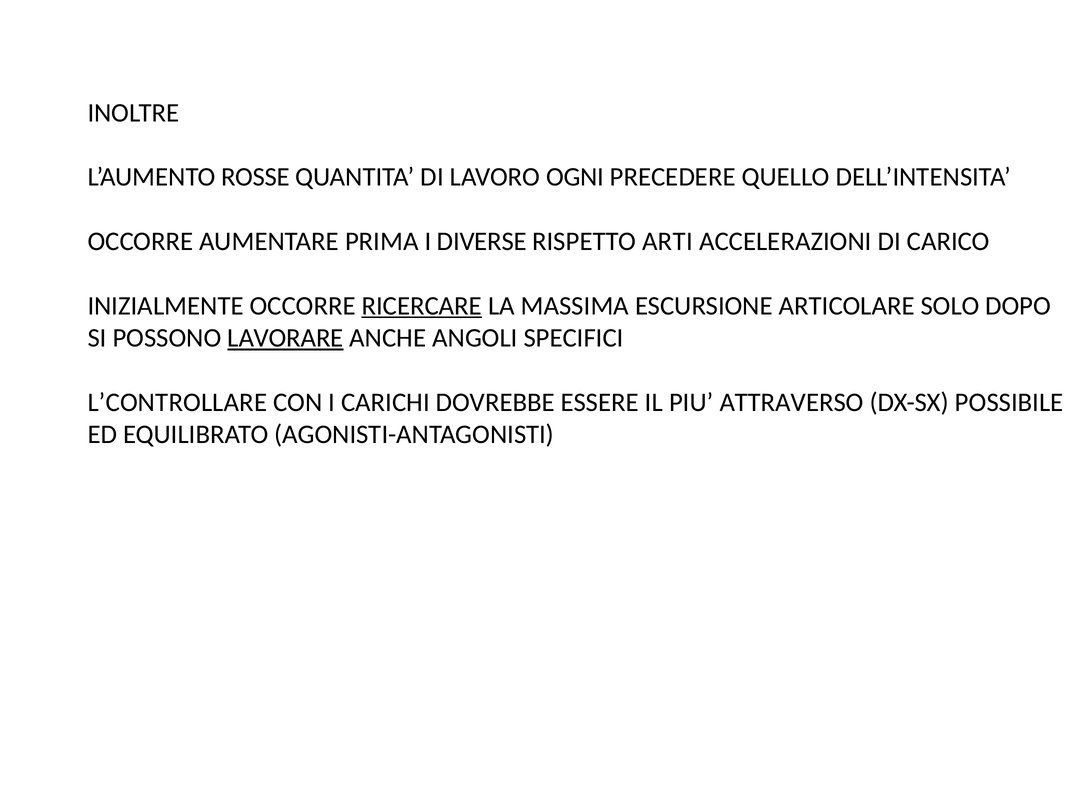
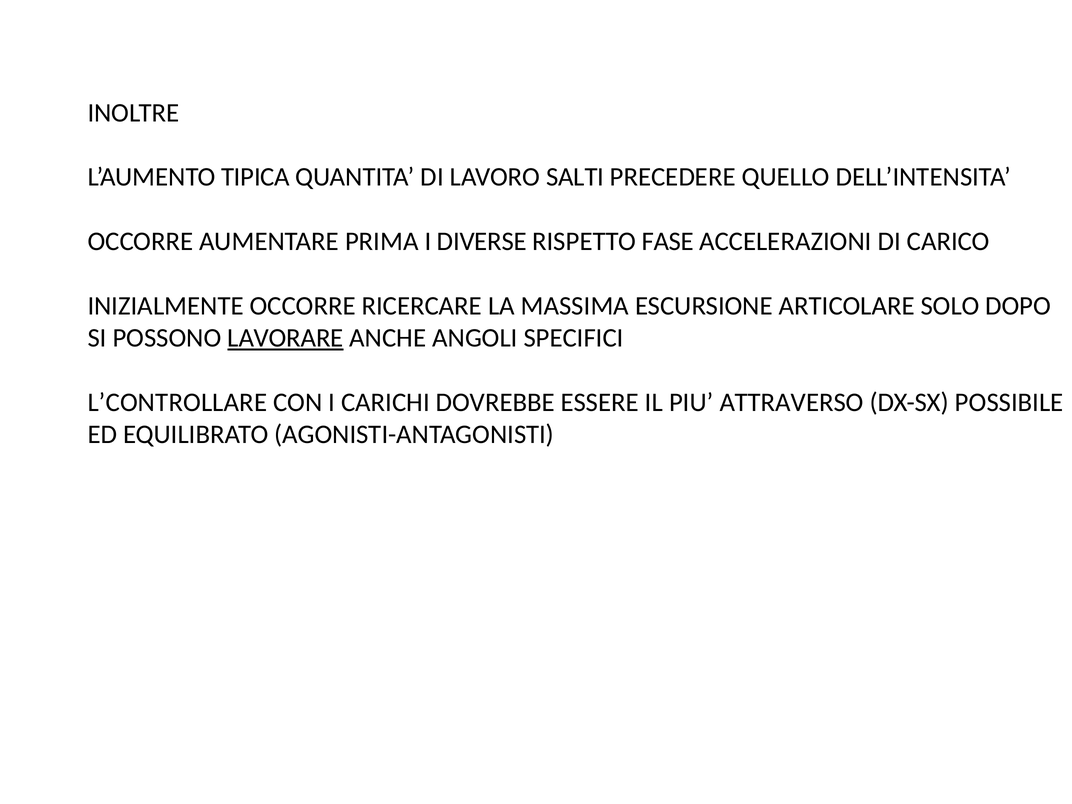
ROSSE: ROSSE -> TIPICA (256, 177)
OGNI: OGNI -> SALTI (575, 177)
ARTI: ARTI -> FASE (668, 241)
RICERCARE underline: present -> none (422, 306)
